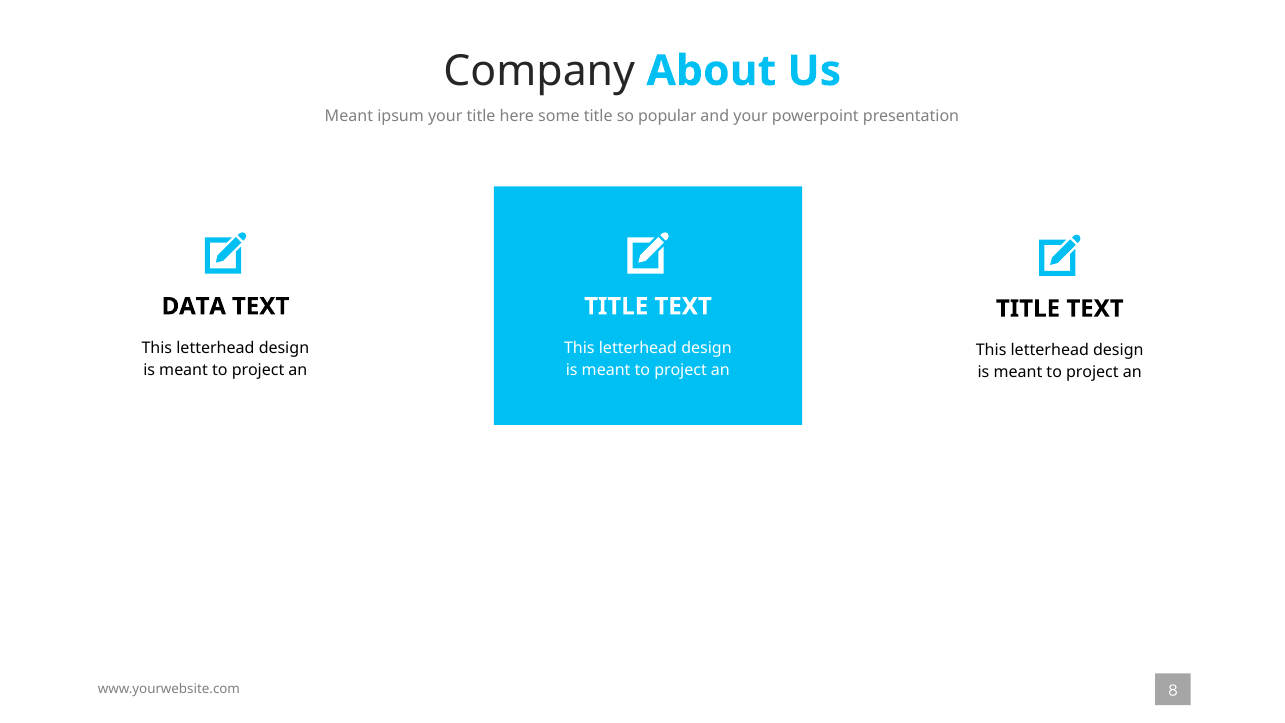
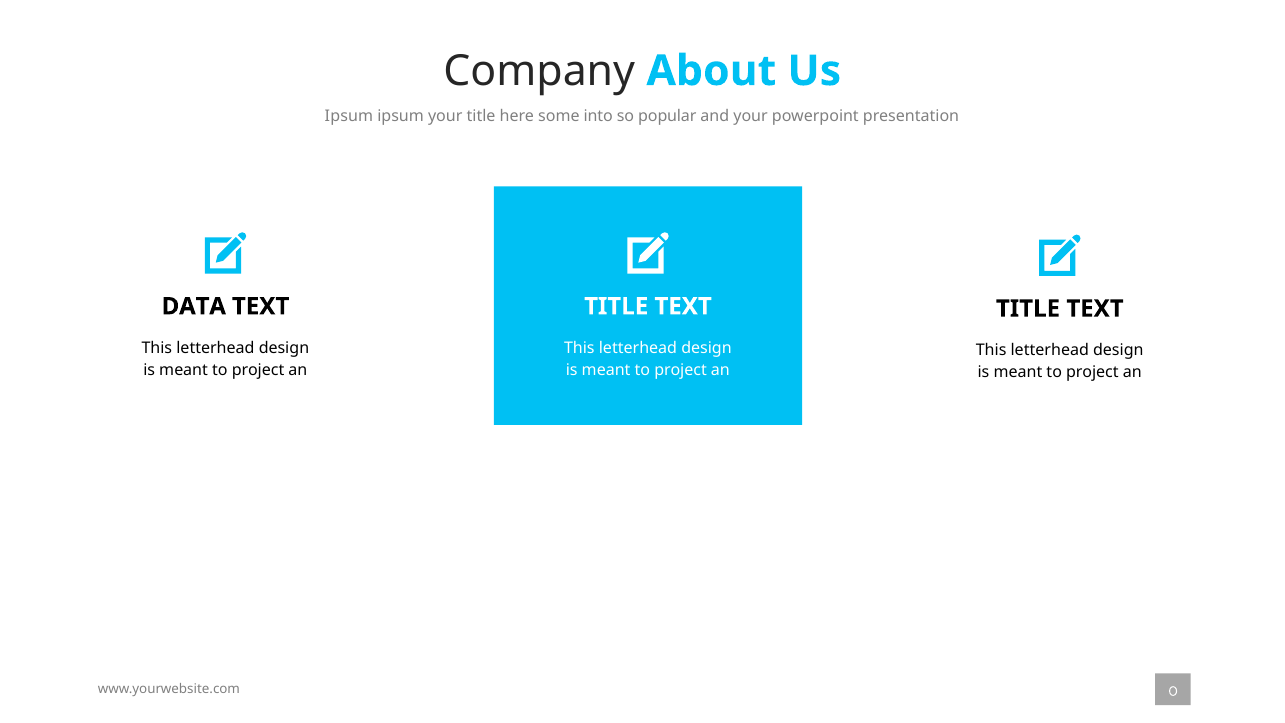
Meant: Meant -> Ipsum (349, 116)
some title: title -> into (598, 116)
8: 8 -> 0 (1173, 690)
